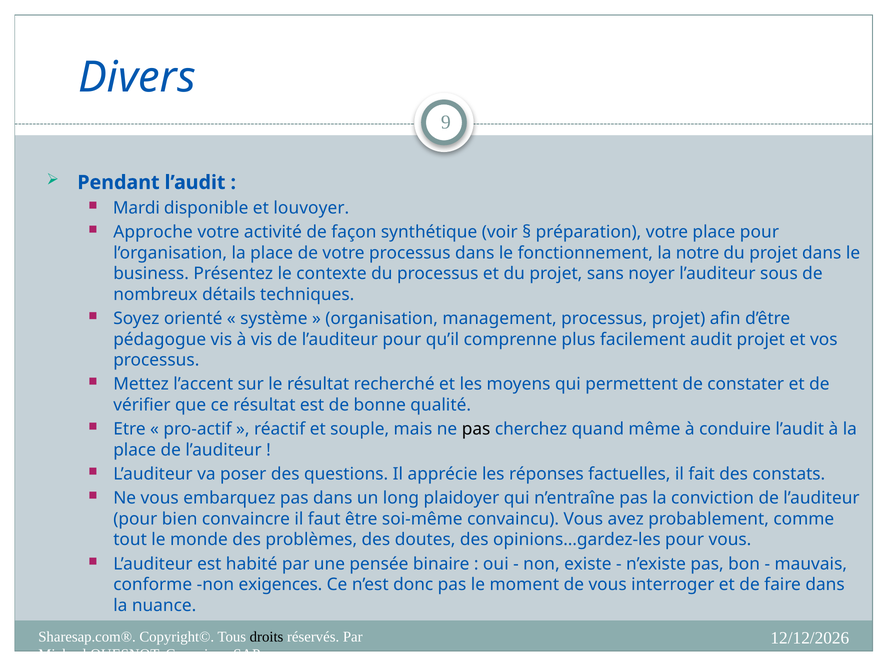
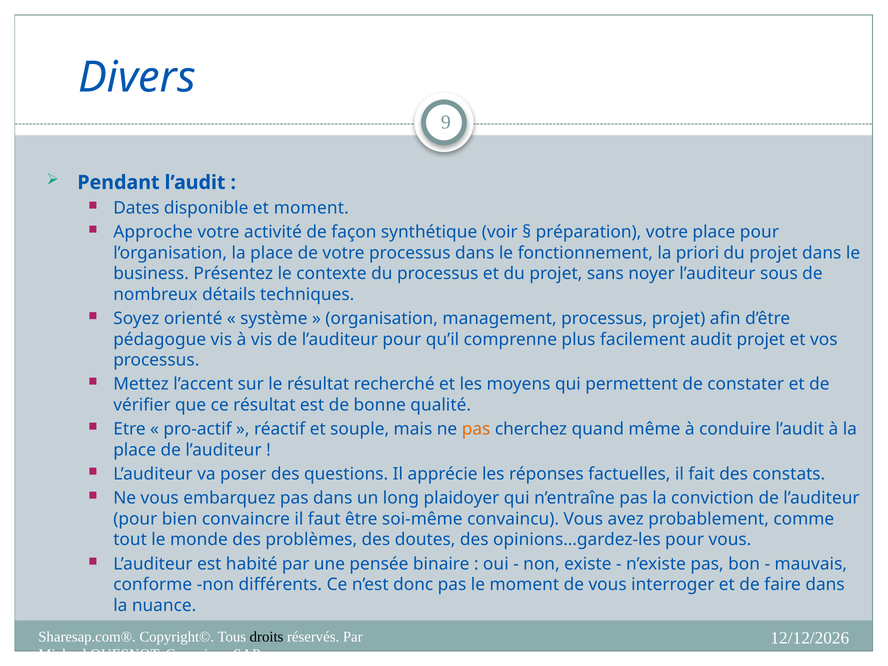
Mardi: Mardi -> Dates (136, 208)
et louvoyer: louvoyer -> moment (311, 208)
notre: notre -> priori (698, 253)
pas colour: black -> orange (476, 429)
exigences: exigences -> différents (280, 585)
